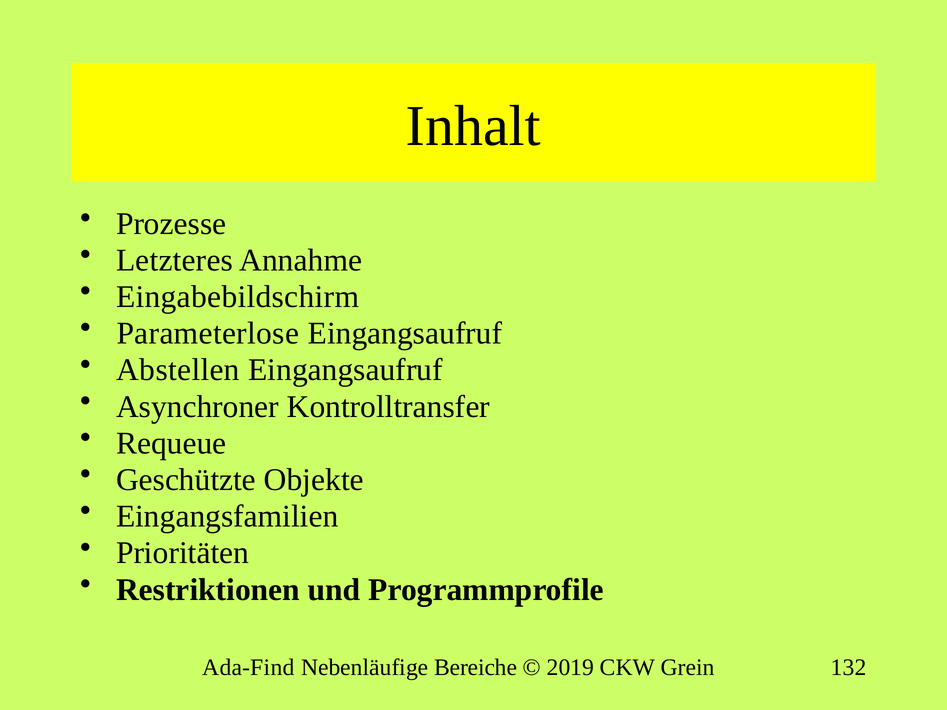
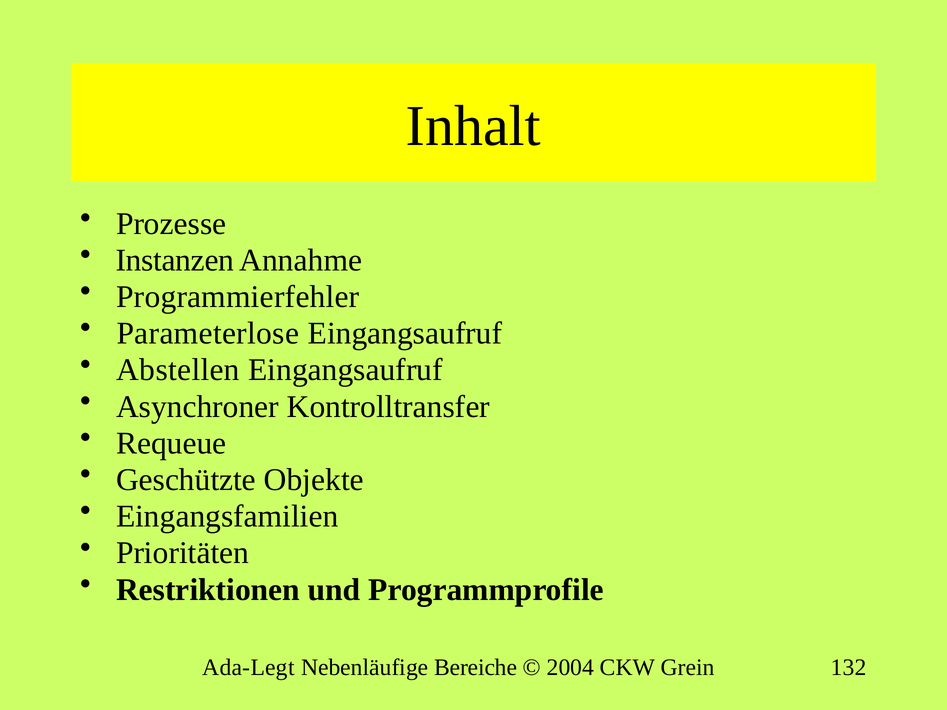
Letzteres: Letzteres -> Instanzen (175, 260)
Eingabebildschirm: Eingabebildschirm -> Programmierfehler (238, 297)
Ada-Find: Ada-Find -> Ada-Legt (248, 668)
2019: 2019 -> 2004 (571, 668)
